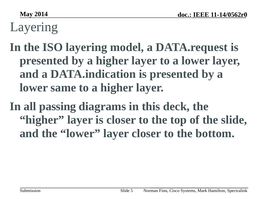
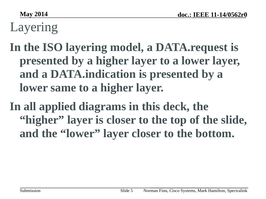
passing: passing -> applied (58, 107)
